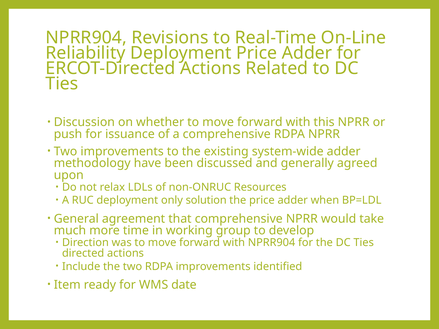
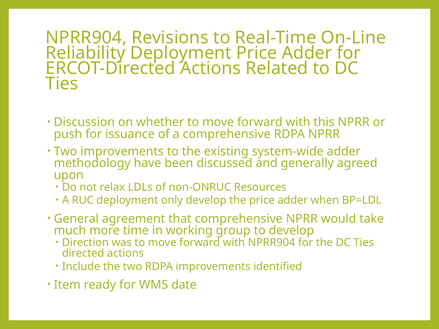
only solution: solution -> develop (206, 201)
